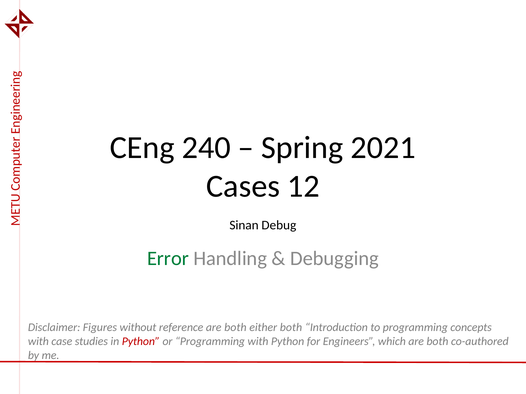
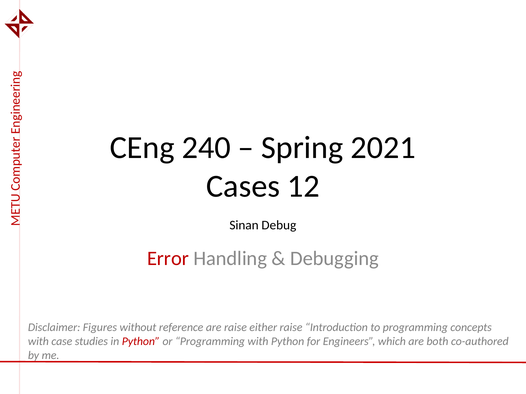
Error colour: green -> red (168, 259)
reference are both: both -> raise (235, 328)
either both: both -> raise (291, 328)
